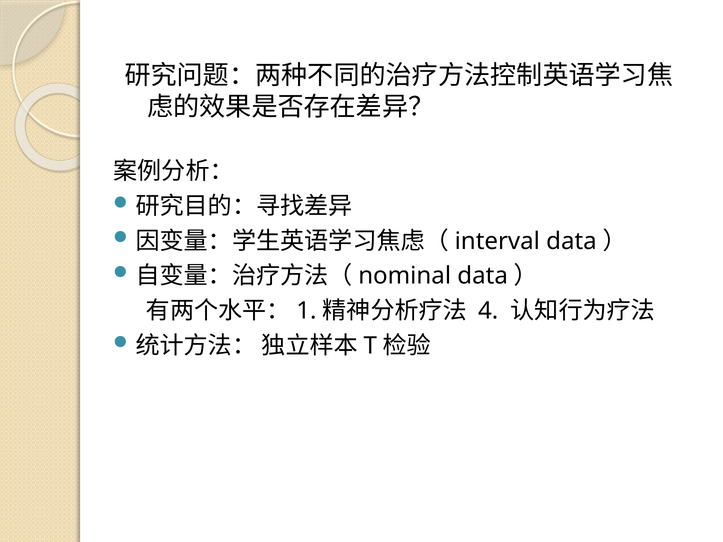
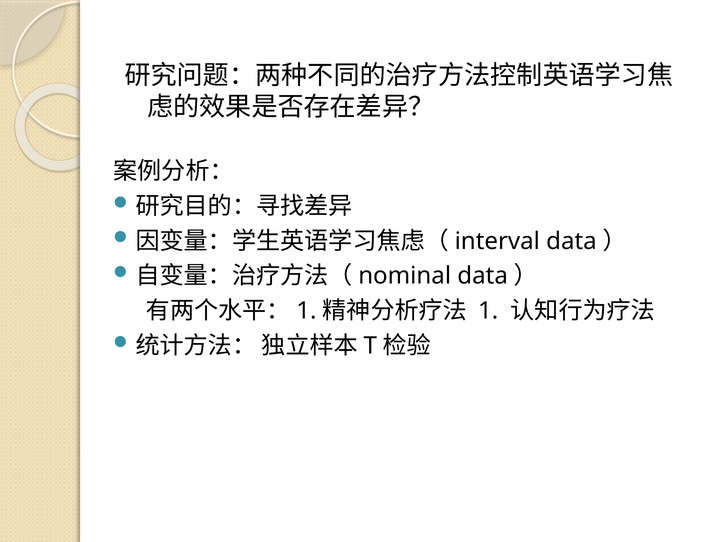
4: 4 -> 1 (488, 311)
